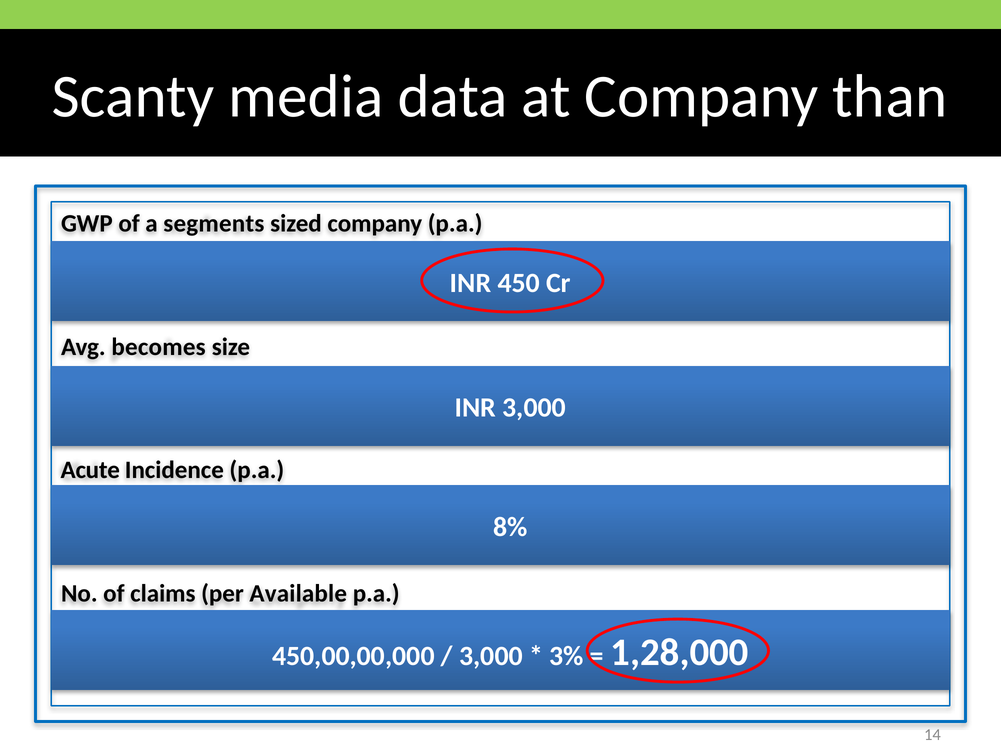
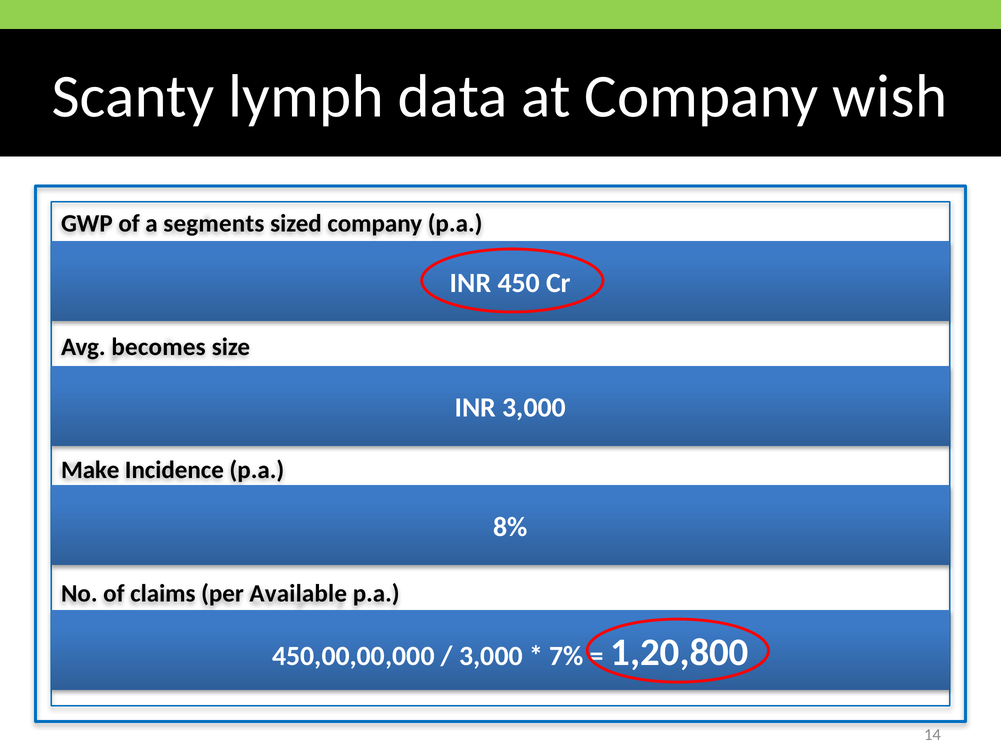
media: media -> lymph (306, 97)
than: than -> wish (890, 97)
Acute: Acute -> Make (90, 471)
3%: 3% -> 7% (566, 657)
1,28,000: 1,28,000 -> 1,20,800 (680, 653)
